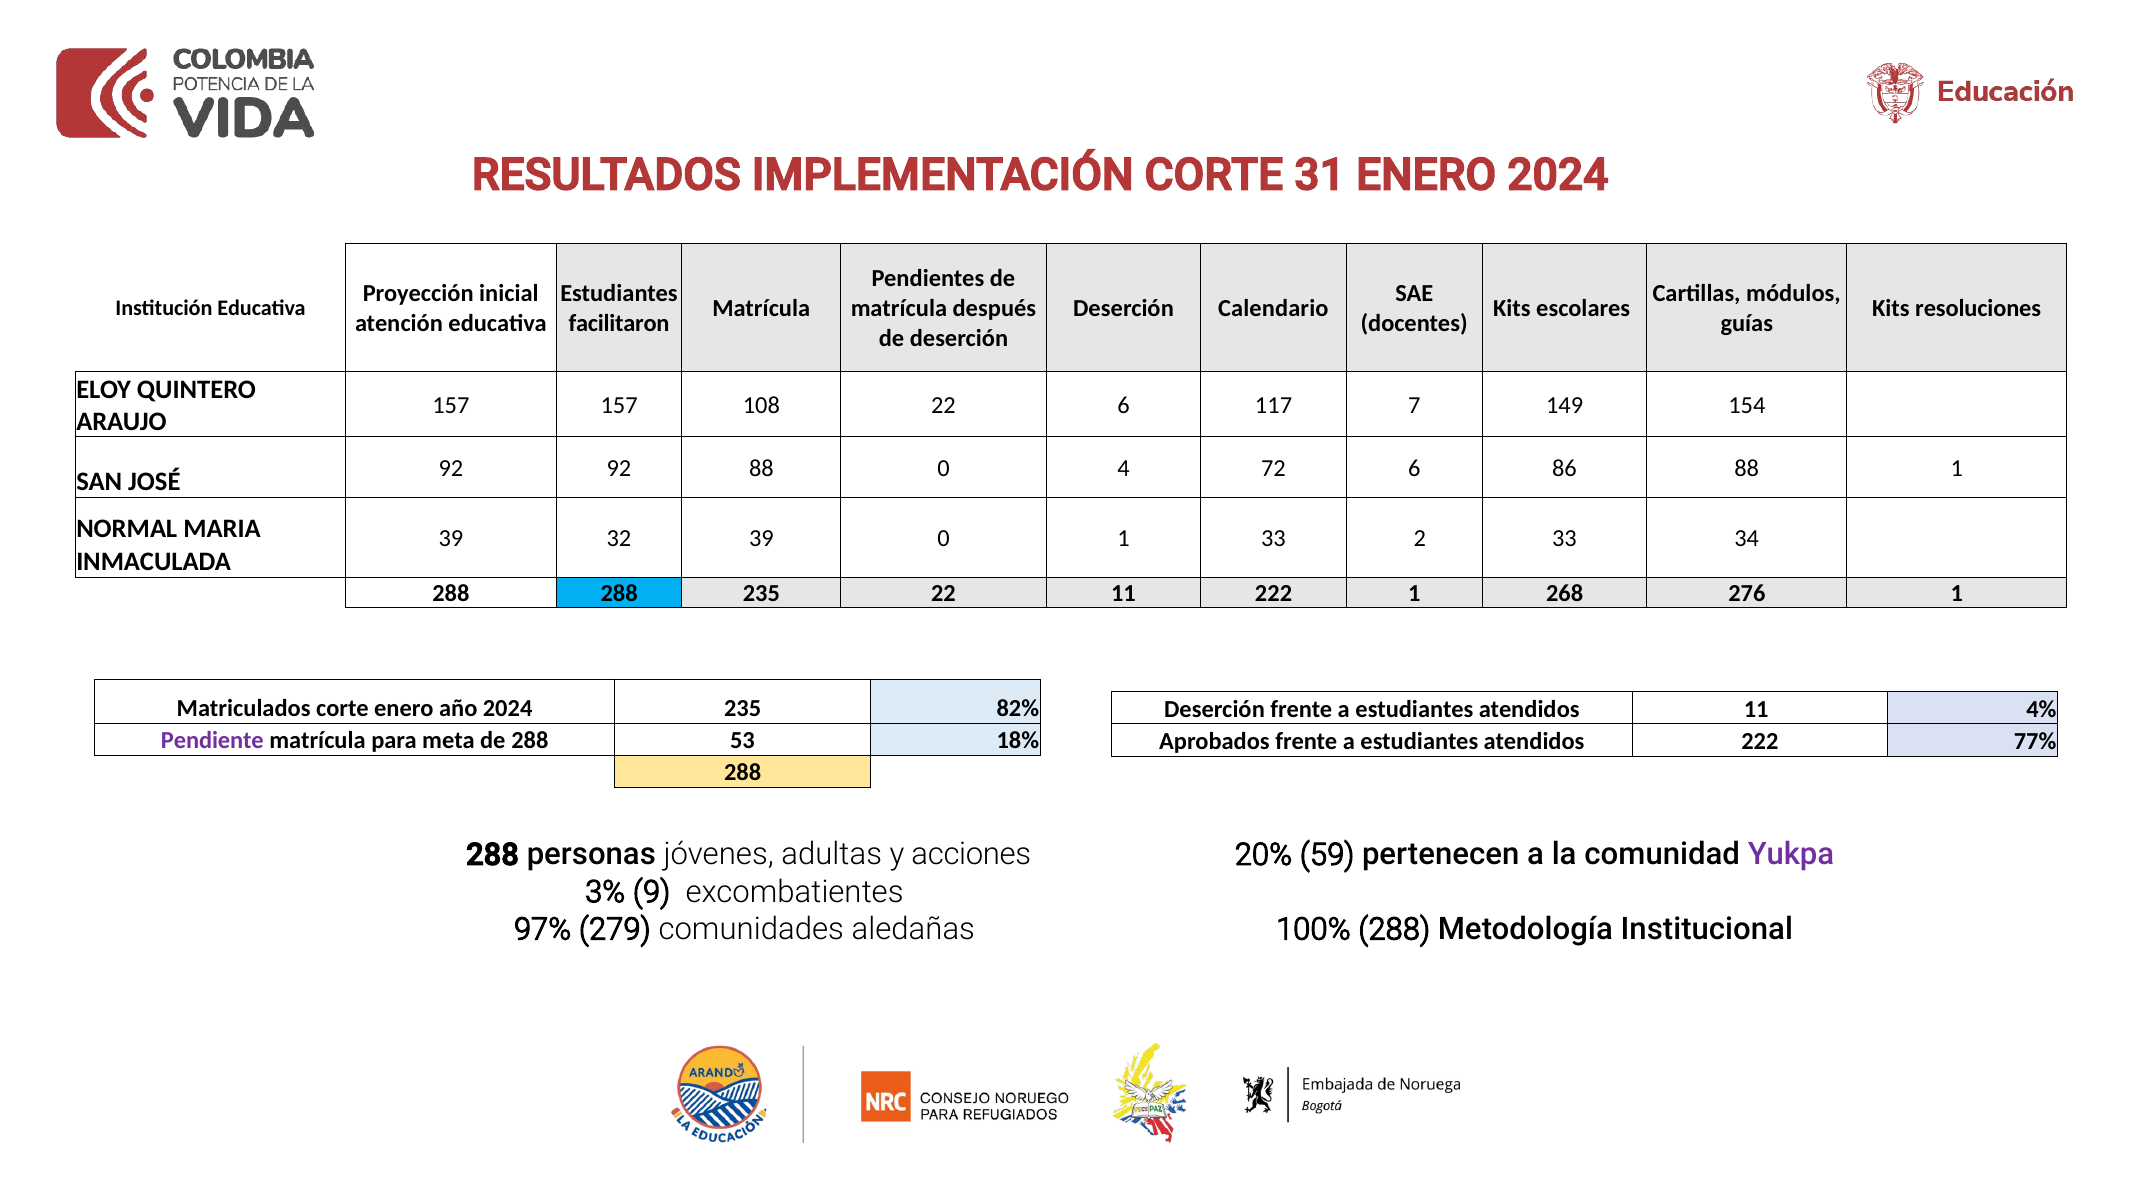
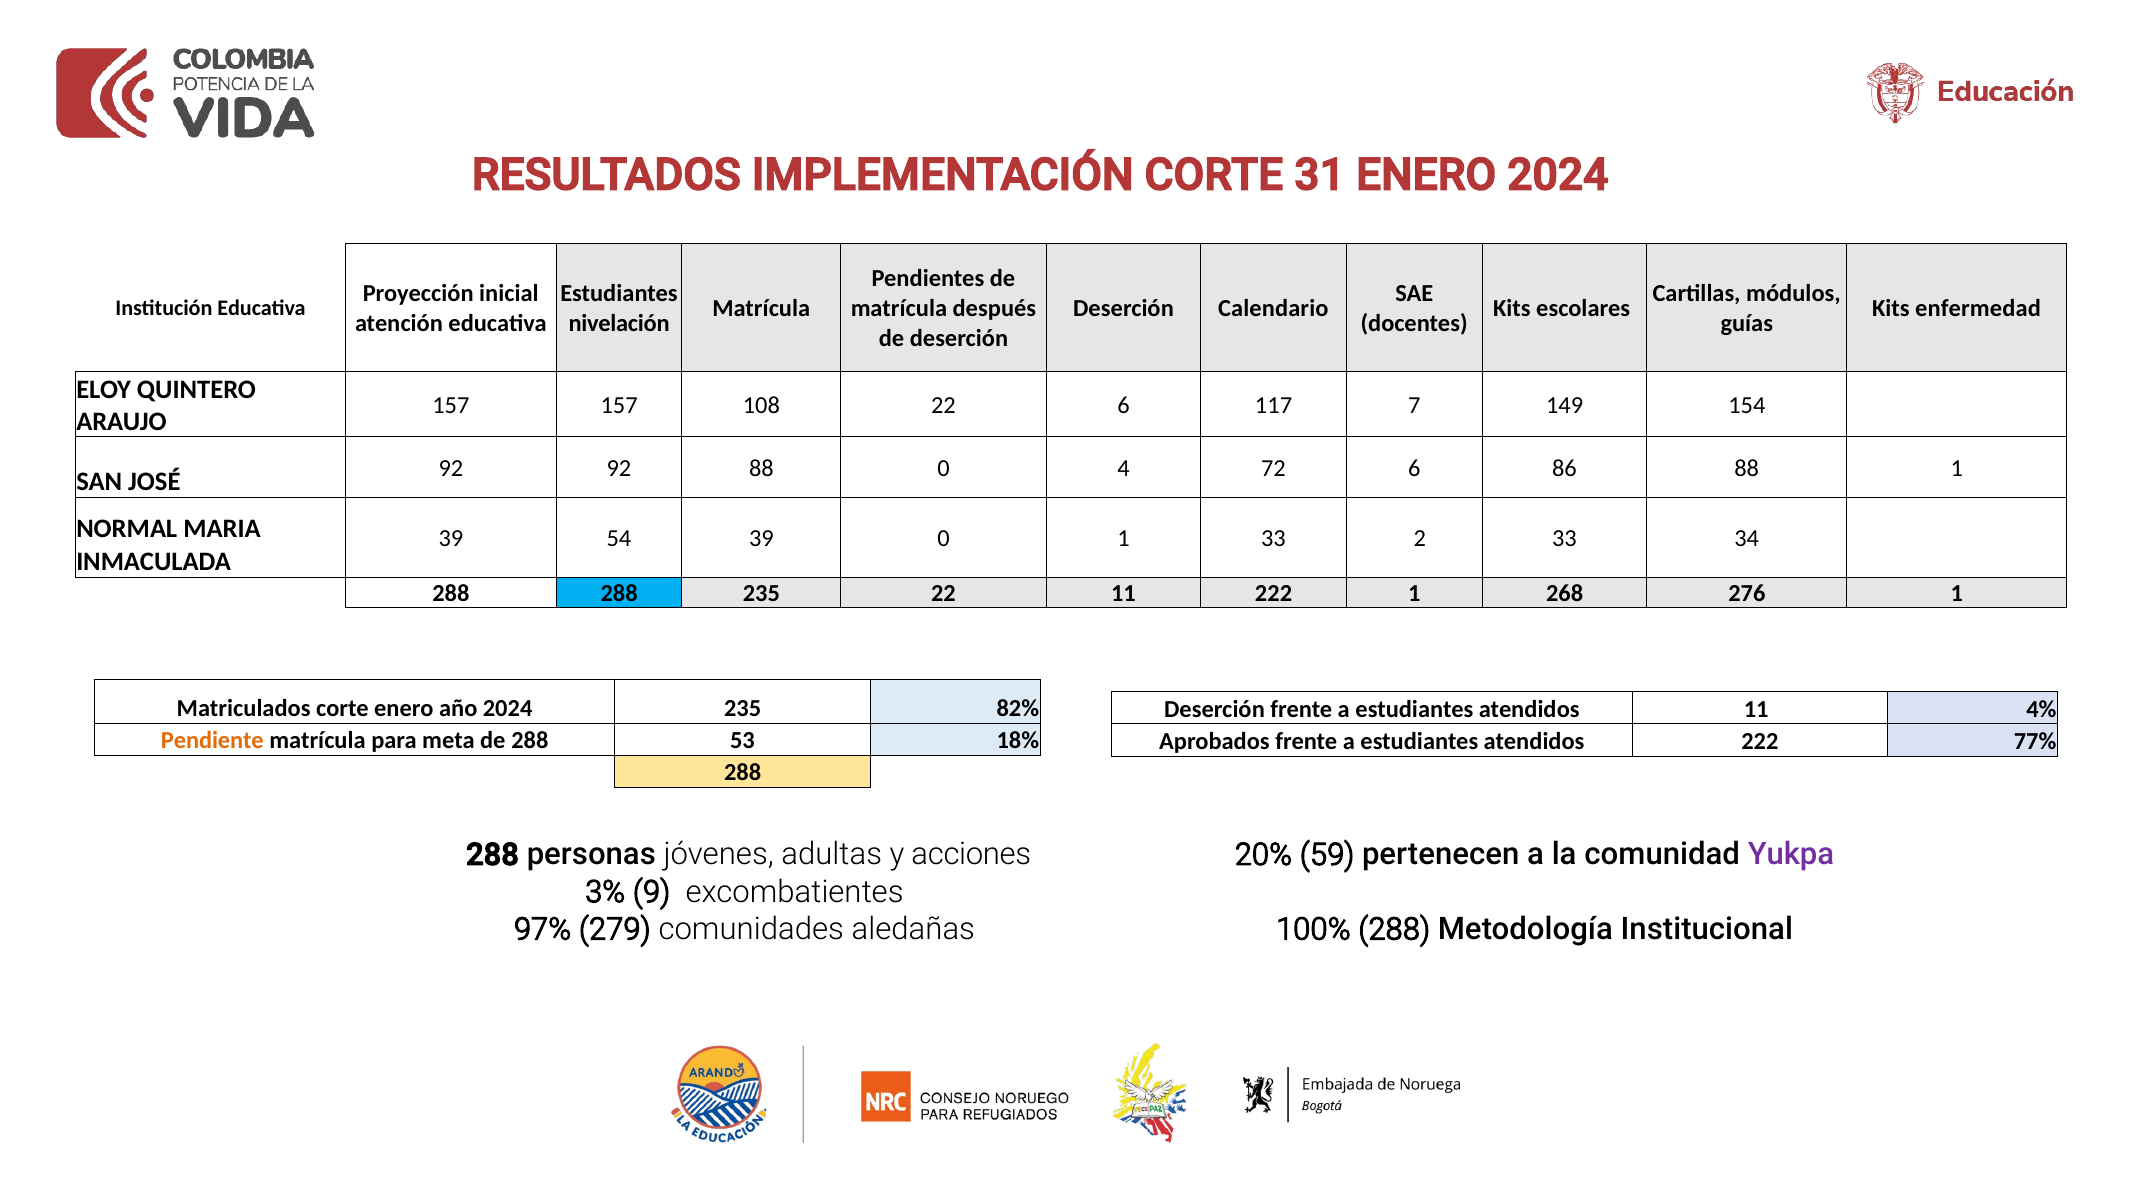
resoluciones: resoluciones -> enfermedad (1978, 309)
facilitaron: facilitaron -> nivelación (619, 324)
32: 32 -> 54 (619, 539)
Pendiente colour: purple -> orange (212, 741)
